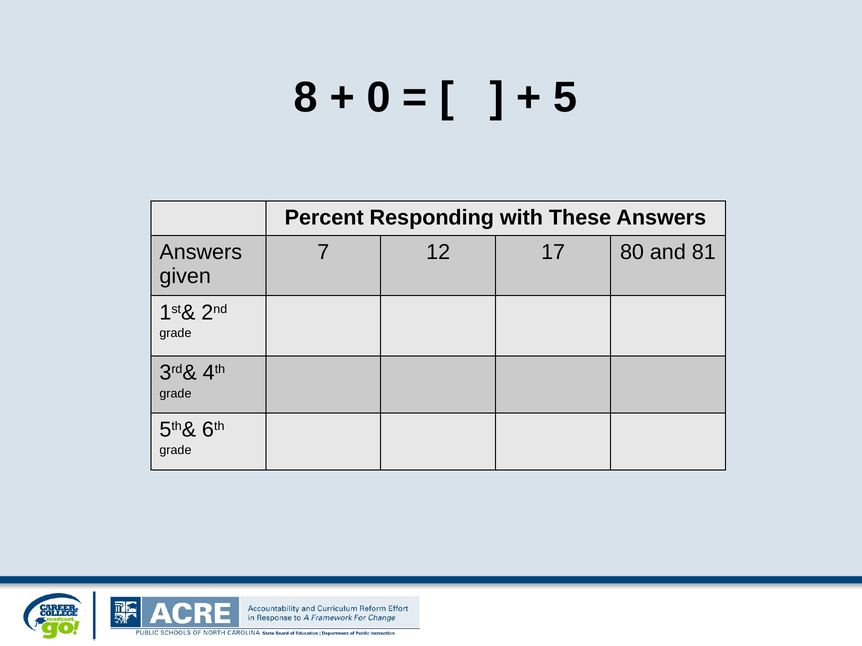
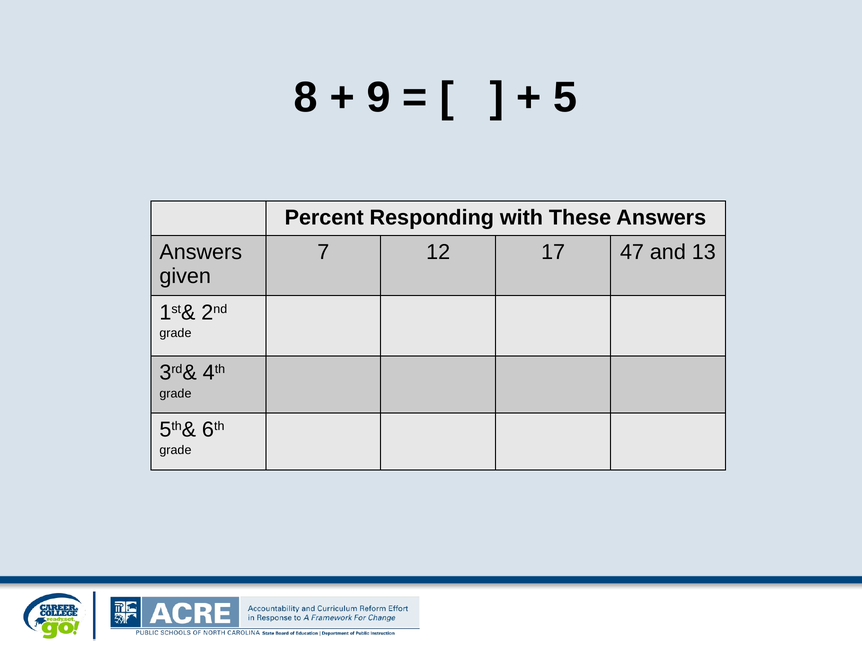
0: 0 -> 9 (379, 98)
80: 80 -> 47 (632, 252)
81: 81 -> 13 (704, 252)
